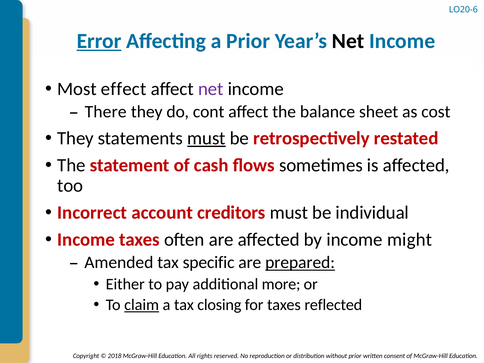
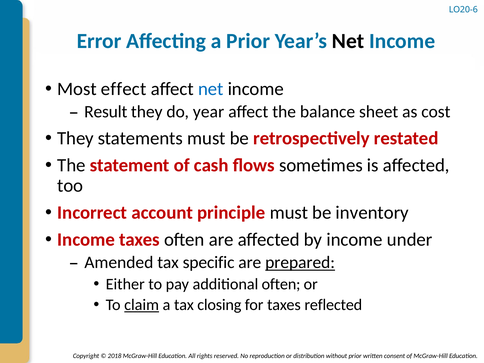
Error underline: present -> none (99, 41)
net colour: purple -> blue (211, 89)
There: There -> Result (106, 112)
cont: cont -> year (209, 112)
must underline: present -> none (206, 138)
creditors: creditors -> principle (231, 213)
individual: individual -> inventory (372, 213)
might: might -> under (410, 240)
additional more: more -> often (281, 284)
